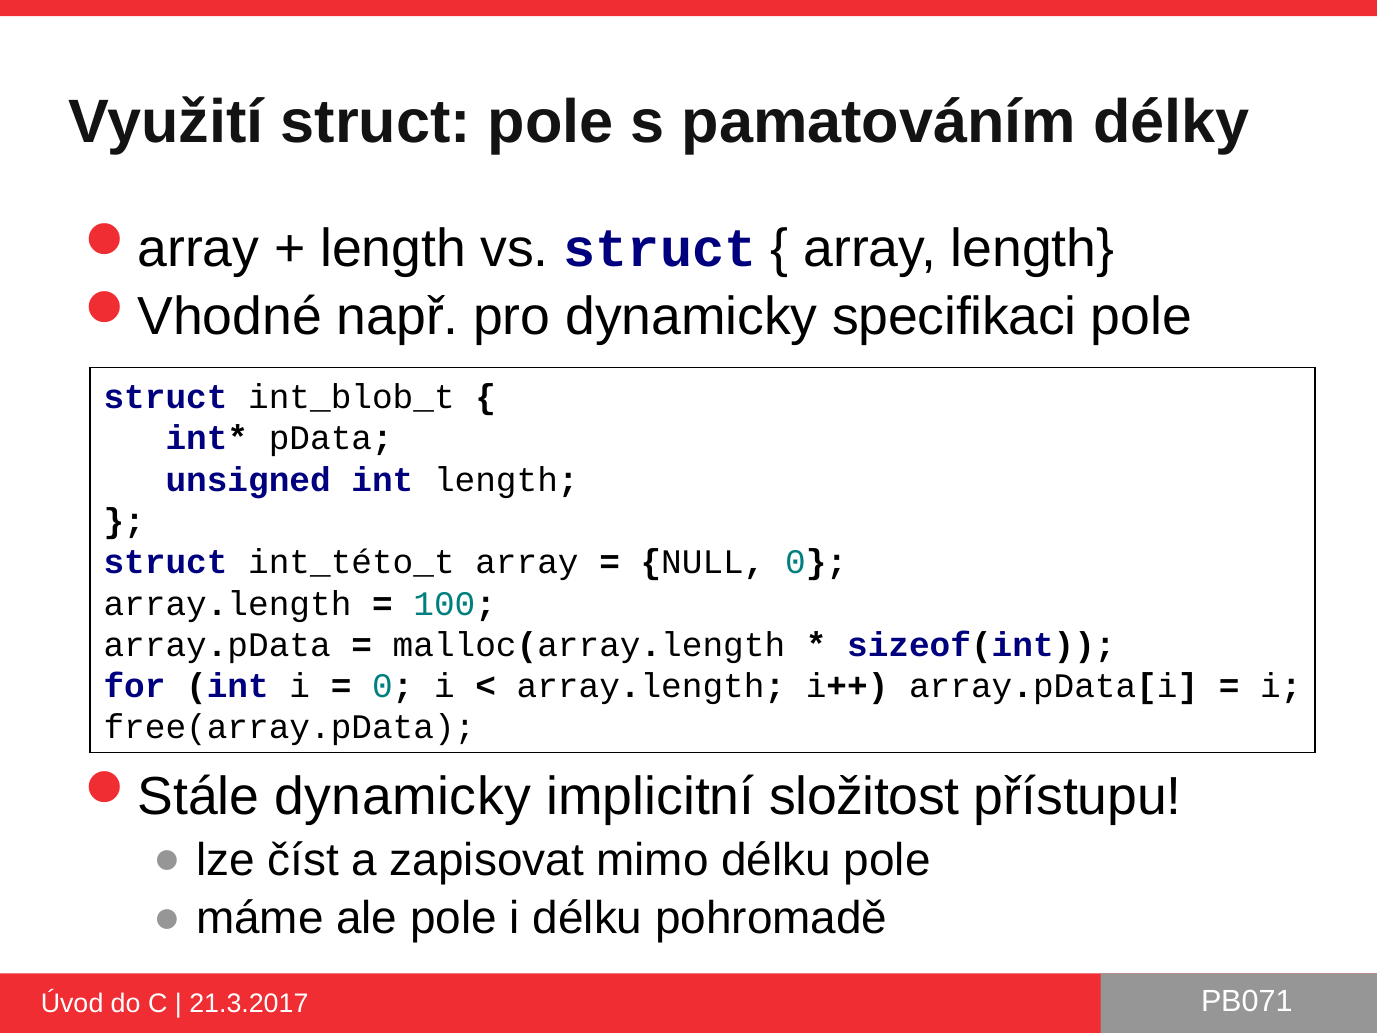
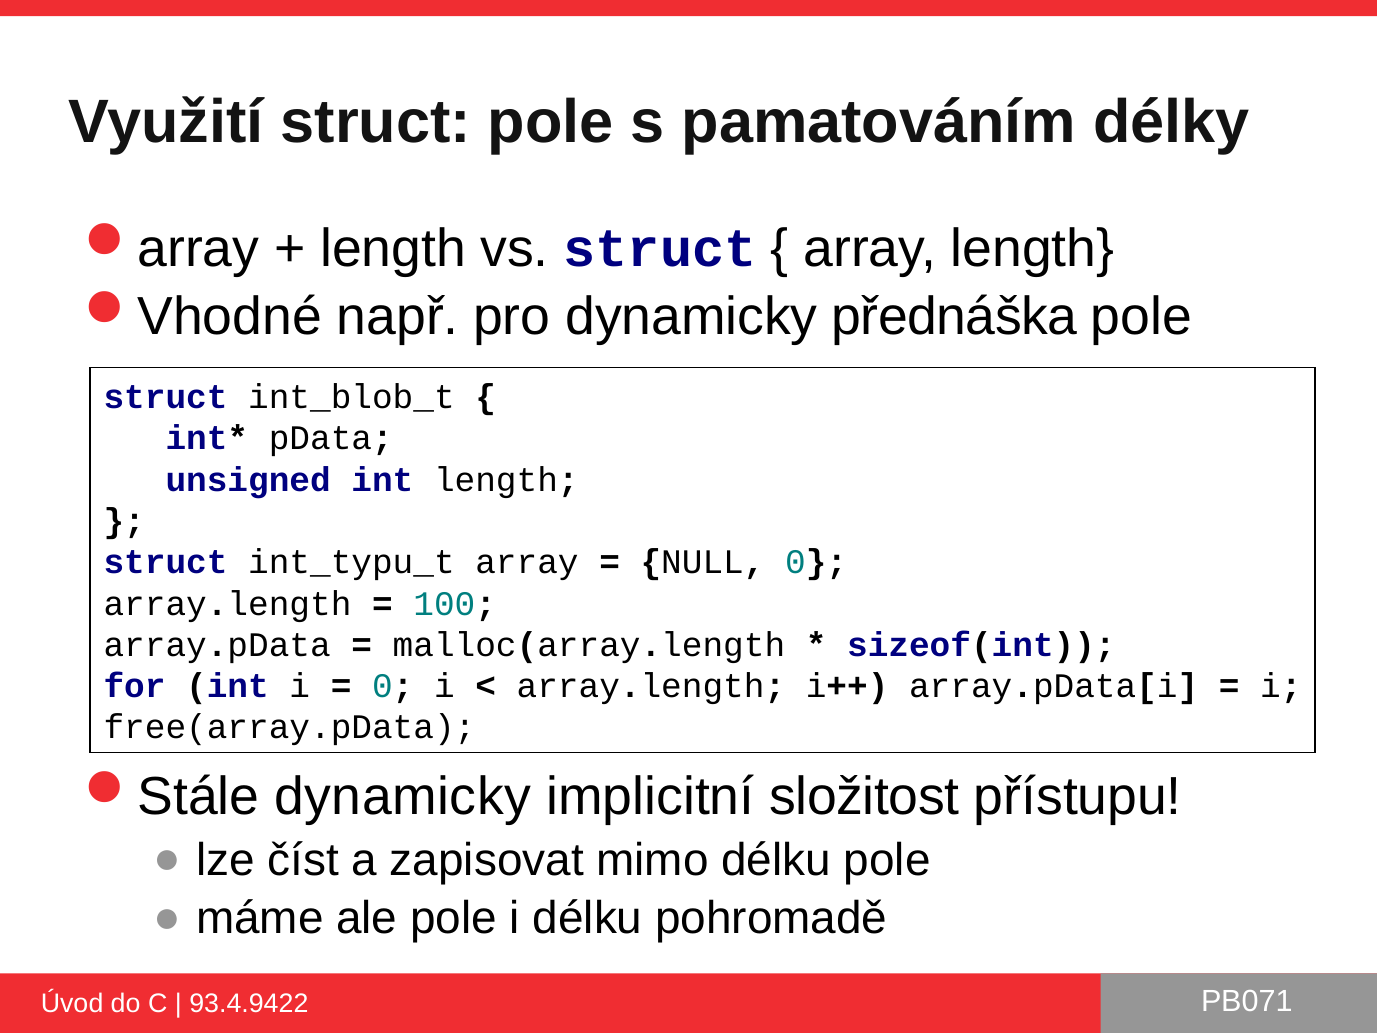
specifikaci: specifikaci -> přednáška (955, 317)
int_této_t: int_této_t -> int_typu_t (351, 562)
21.3.2017: 21.3.2017 -> 93.4.9422 (249, 1003)
